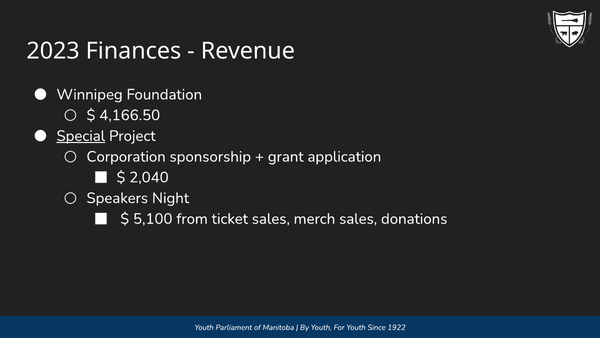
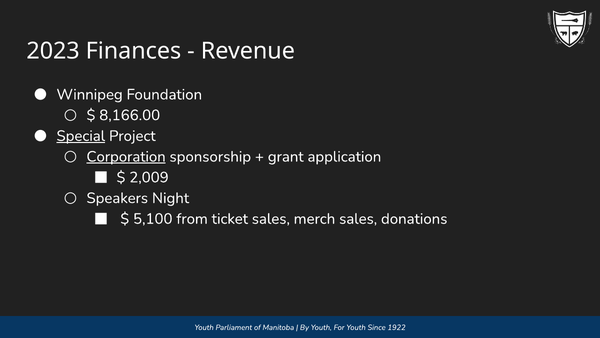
4,166.50: 4,166.50 -> 8,166.00 (130, 115)
Corporation underline: none -> present (126, 156)
2,040: 2,040 -> 2,009 (149, 177)
